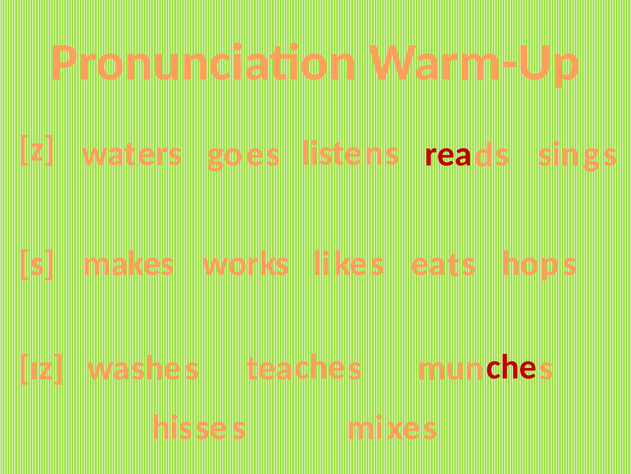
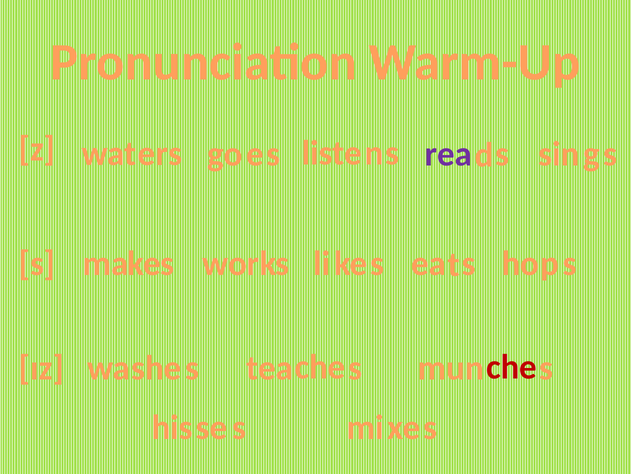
rea colour: red -> purple (448, 154)
